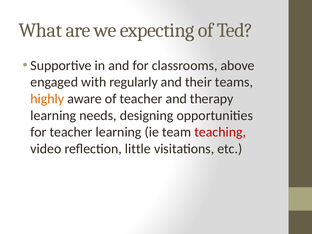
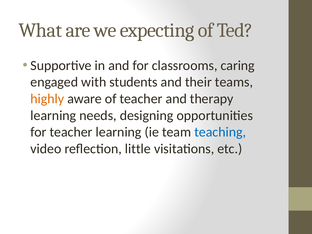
above: above -> caring (238, 65)
regularly: regularly -> students (134, 82)
teaching colour: red -> blue (220, 132)
